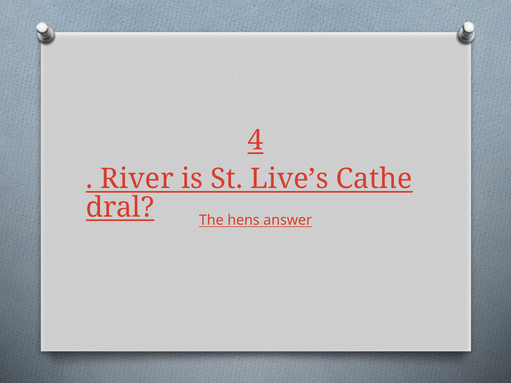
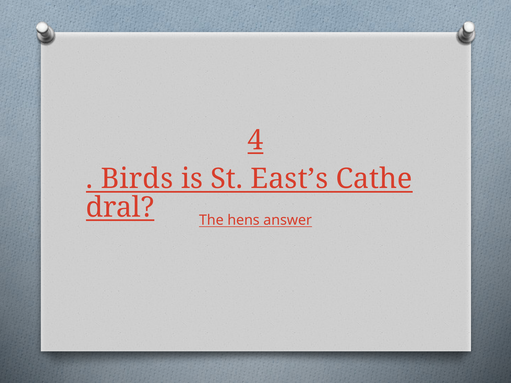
River: River -> Birds (137, 179)
Live’s: Live’s -> East’s (289, 179)
